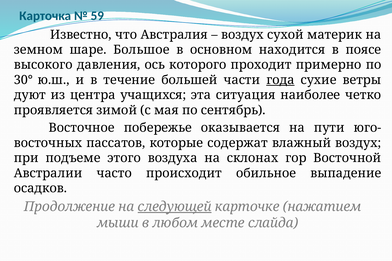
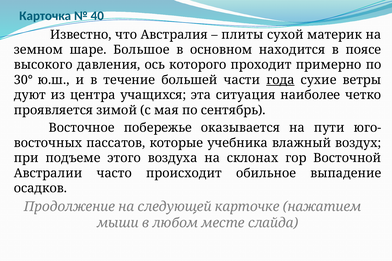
59: 59 -> 40 (97, 16)
воздух: воздух -> плиты (242, 35)
содержат: содержат -> учебника (238, 143)
следующей underline: present -> none (175, 207)
